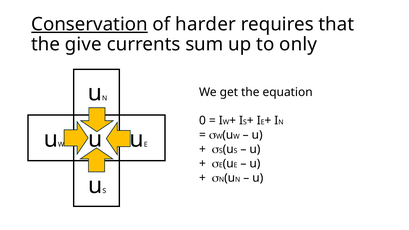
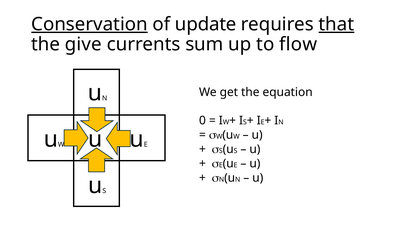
harder: harder -> update (206, 24)
that underline: none -> present (336, 24)
only: only -> flow (298, 44)
